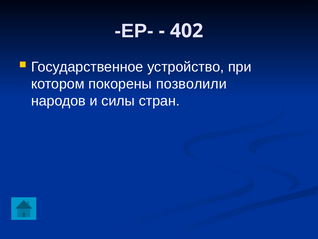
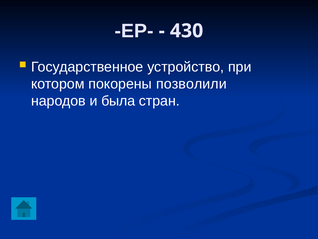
402: 402 -> 430 (187, 31)
силы: силы -> была (118, 101)
